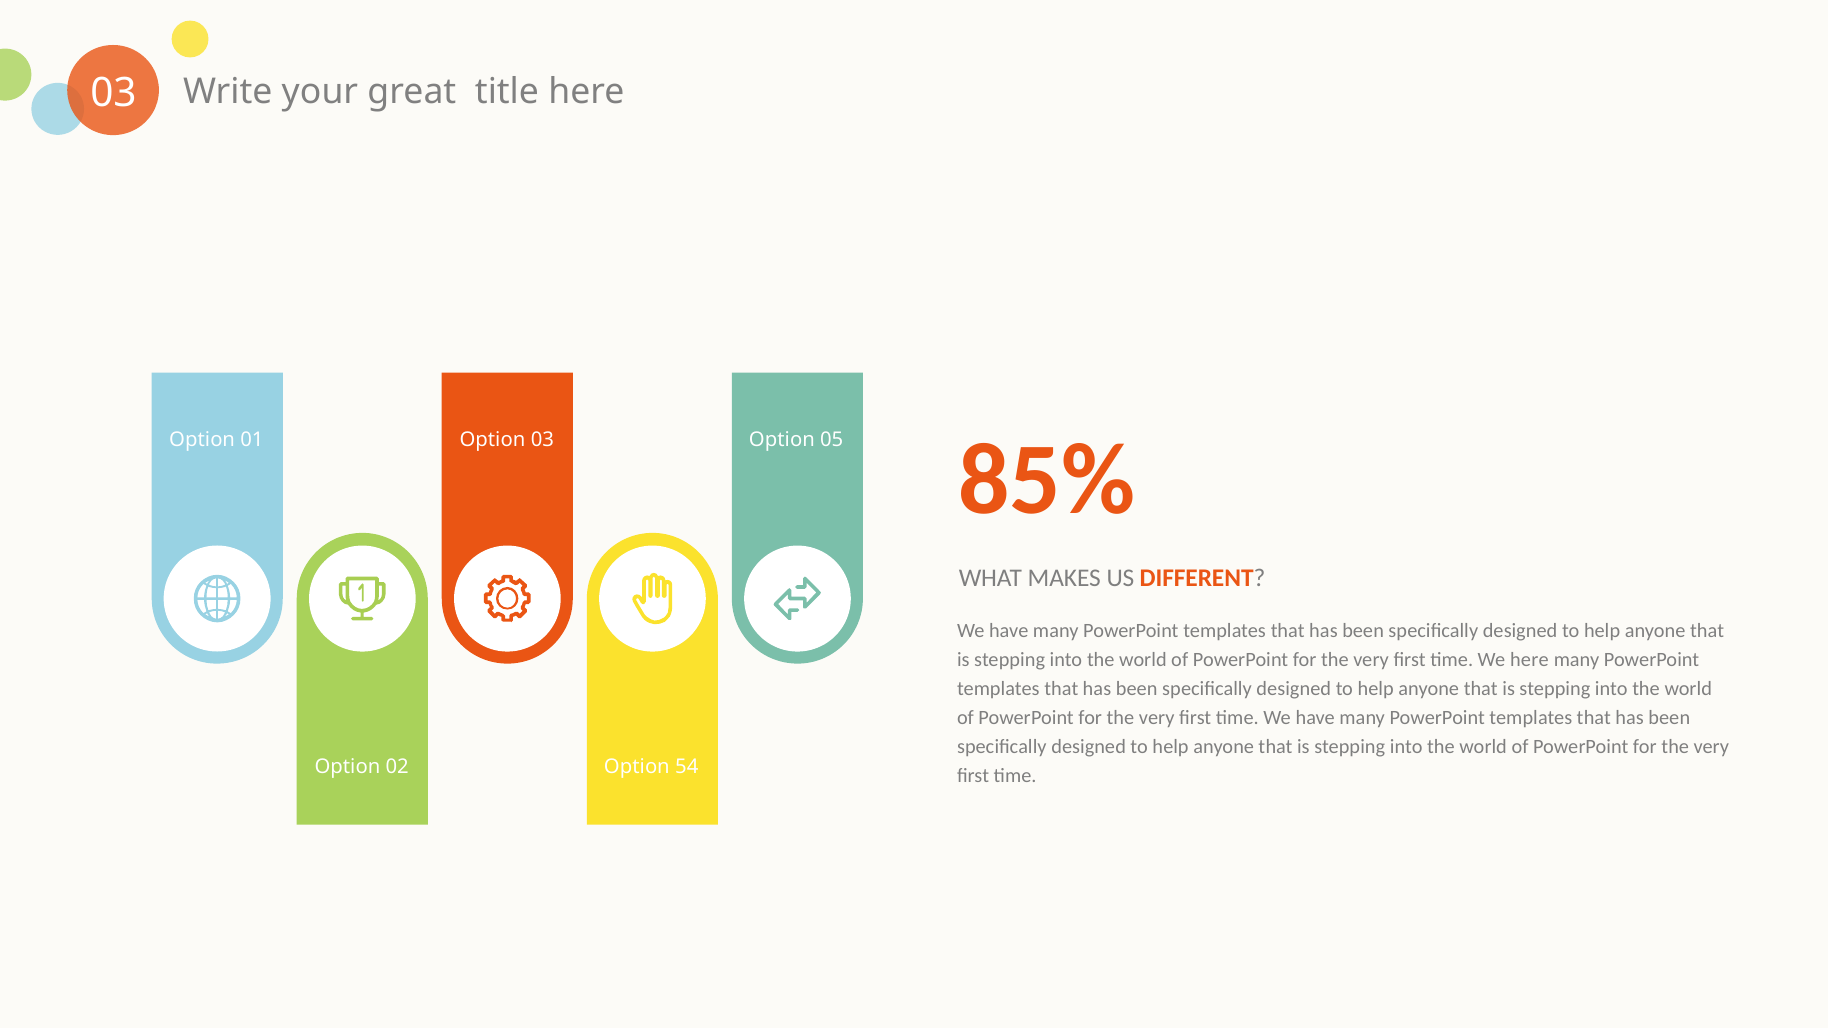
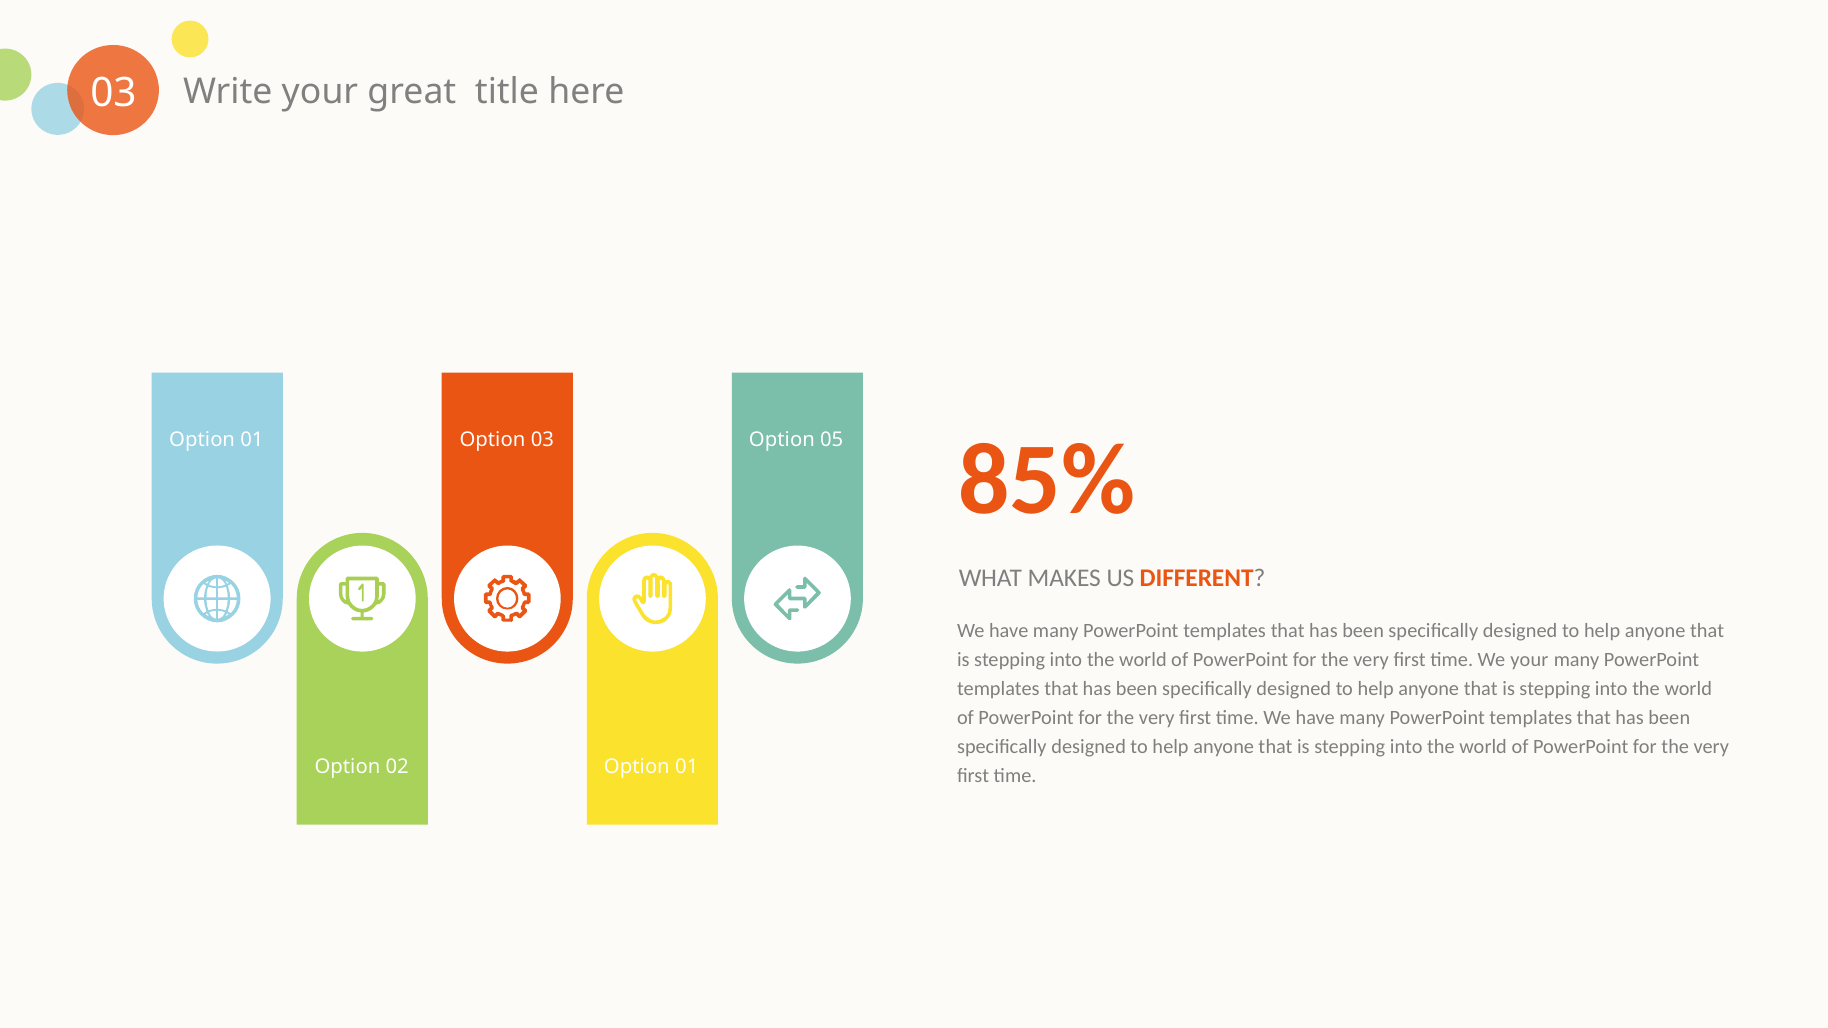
We here: here -> your (1529, 659)
02 Option 54: 54 -> 01 (687, 767)
